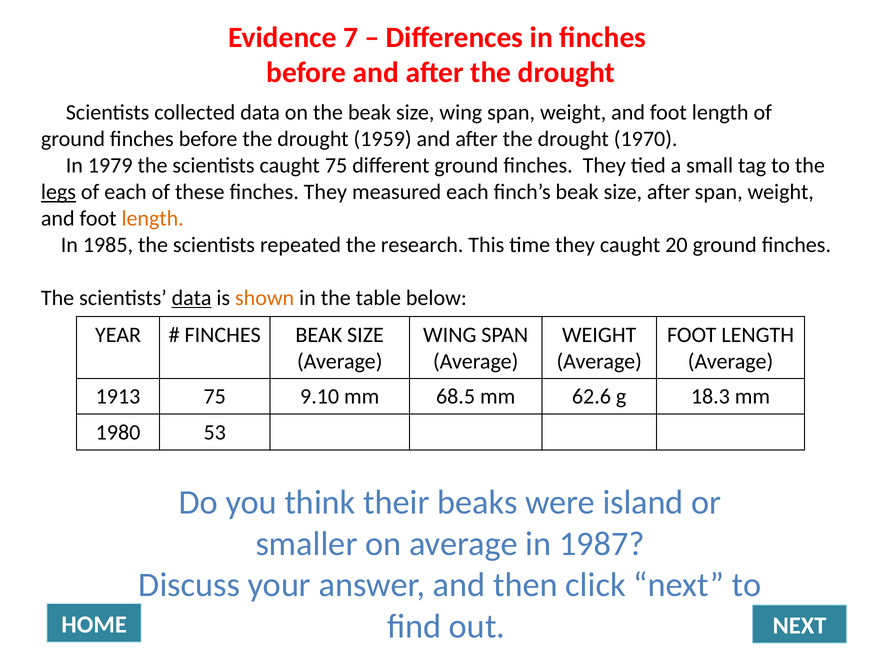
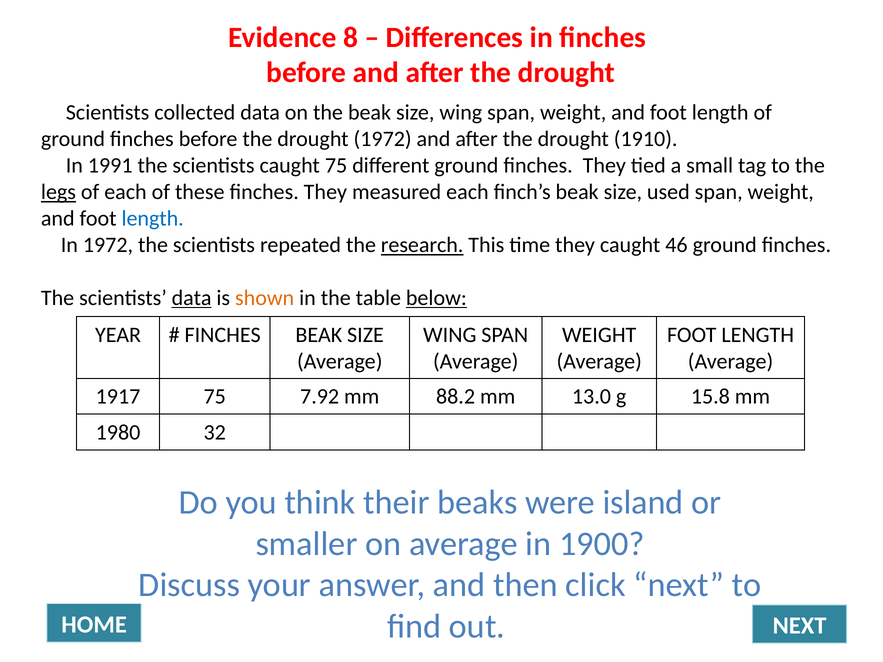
7: 7 -> 8 (351, 37)
drought 1959: 1959 -> 1972 (383, 139)
1970: 1970 -> 1910 (646, 139)
1979: 1979 -> 1991 (110, 166)
size after: after -> used (668, 192)
length colour: orange -> blue (153, 219)
In 1985: 1985 -> 1972 (108, 245)
research underline: none -> present (422, 245)
20: 20 -> 46 (676, 245)
below underline: none -> present (436, 298)
1913: 1913 -> 1917 (118, 397)
9.10: 9.10 -> 7.92 (320, 397)
68.5: 68.5 -> 88.2 (456, 397)
62.6: 62.6 -> 13.0 (591, 397)
18.3: 18.3 -> 15.8 (710, 397)
53: 53 -> 32 (215, 433)
1987: 1987 -> 1900 (602, 544)
